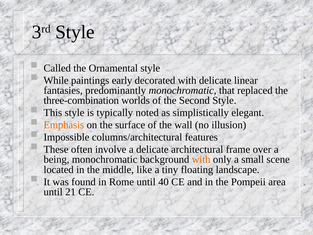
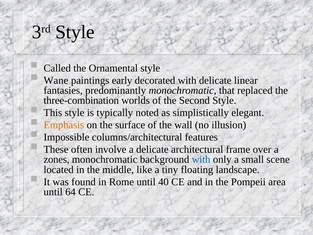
While: While -> Wane (56, 80)
being: being -> zones (57, 159)
with colour: orange -> blue (201, 159)
21: 21 -> 64 (70, 192)
